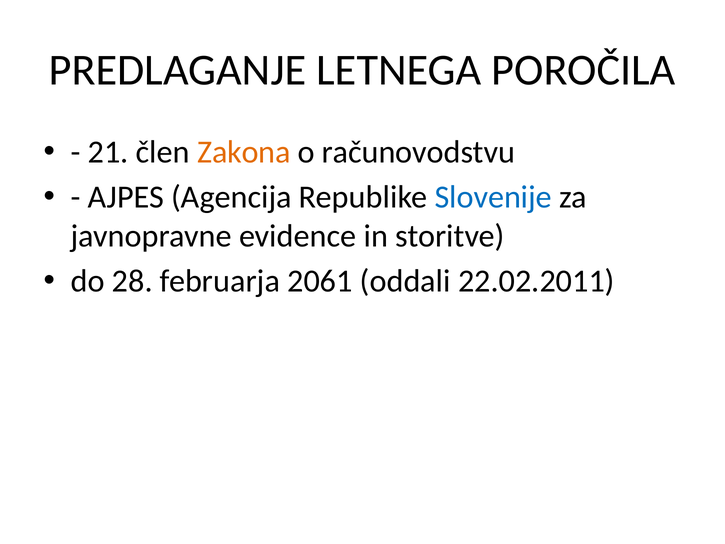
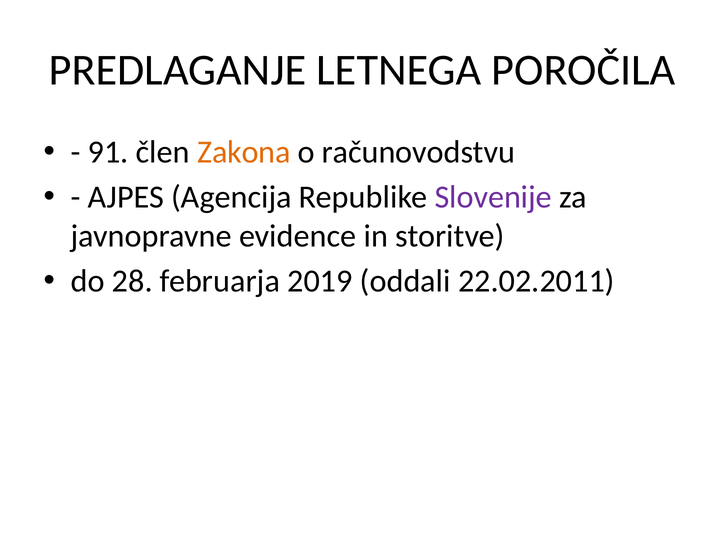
21: 21 -> 91 (108, 152)
Slovenije colour: blue -> purple (493, 197)
2061: 2061 -> 2019 (320, 281)
